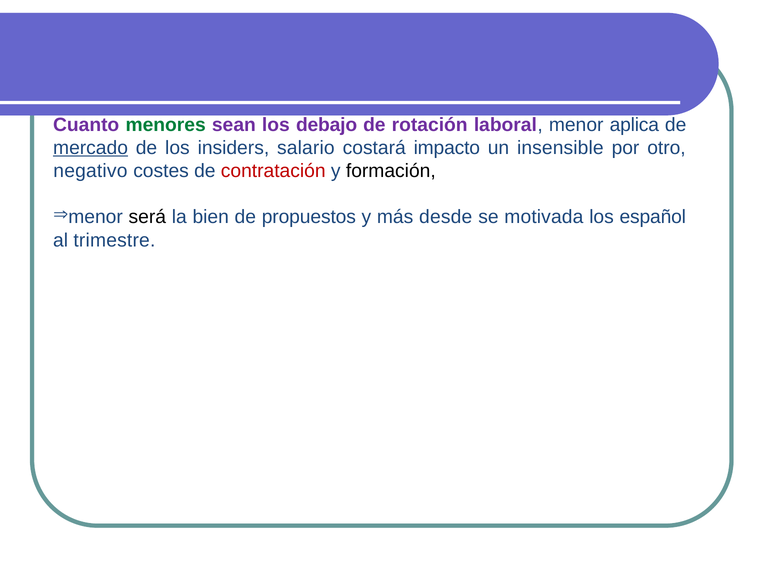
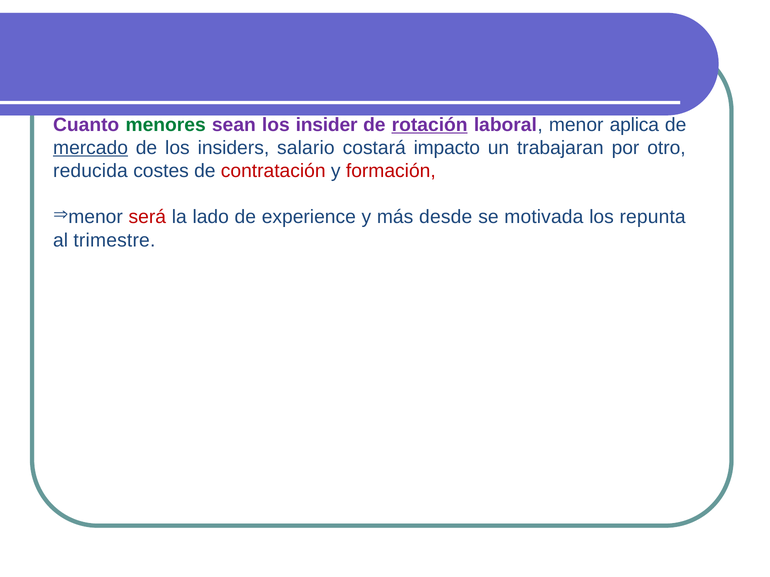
debajo: debajo -> insider (327, 125)
rotación underline: none -> present (430, 125)
insensible: insensible -> trabajaran (560, 148)
negativo: negativo -> reducida (90, 171)
formación colour: black -> red (391, 171)
será colour: black -> red (147, 217)
bien: bien -> lado (211, 217)
propuestos: propuestos -> experience (309, 217)
español: español -> repunta (653, 217)
